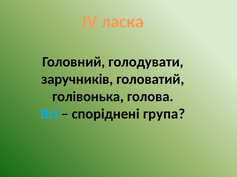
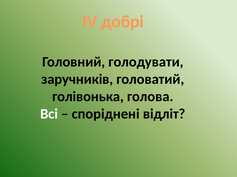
ласка: ласка -> добрі (123, 22)
Всі colour: light blue -> white (49, 114)
група: група -> відліт (164, 114)
